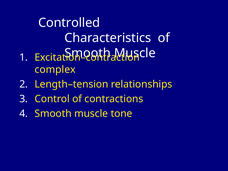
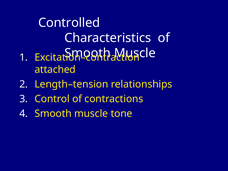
complex: complex -> attached (55, 70)
